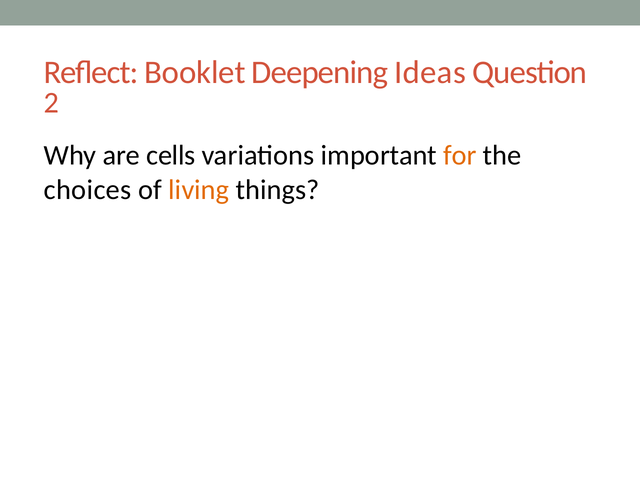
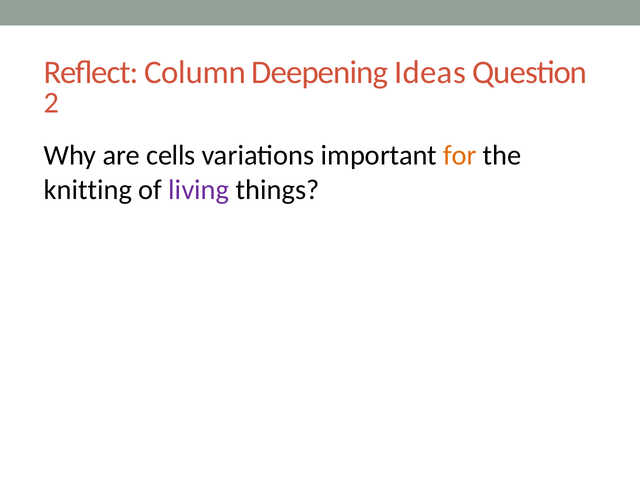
Booklet: Booklet -> Column (195, 72)
choices: choices -> knitting (88, 190)
living colour: orange -> purple (199, 190)
